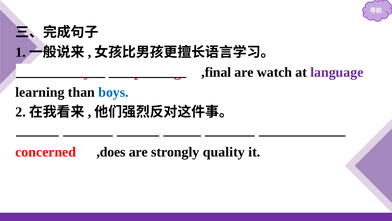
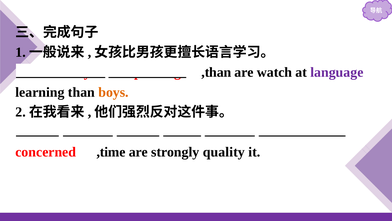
,final: ,final -> ,than (216, 72)
boys colour: blue -> orange (114, 92)
,does: ,does -> ,time (111, 152)
